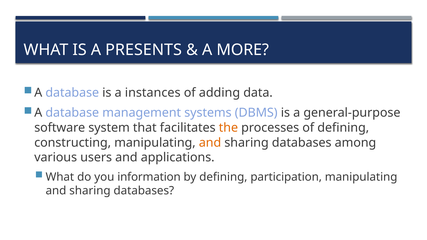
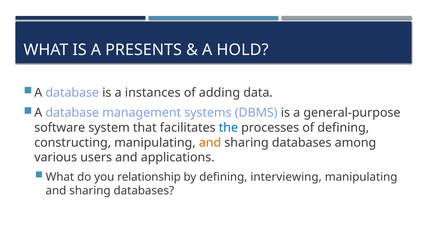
MORE: MORE -> HOLD (243, 50)
the colour: orange -> blue (228, 128)
information: information -> relationship (149, 177)
participation: participation -> interviewing (286, 177)
